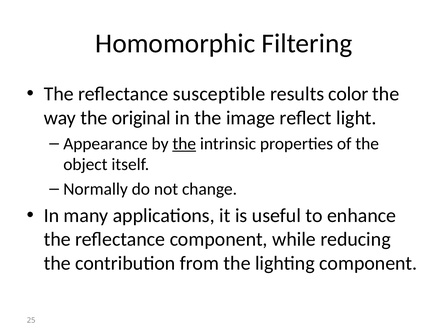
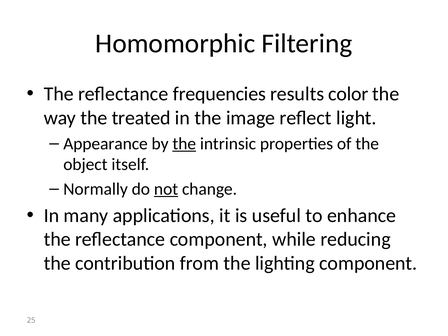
susceptible: susceptible -> frequencies (219, 94)
original: original -> treated (141, 118)
not underline: none -> present (166, 189)
